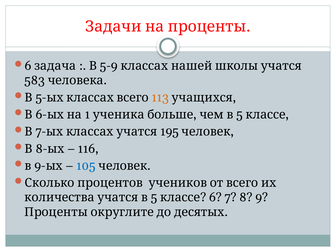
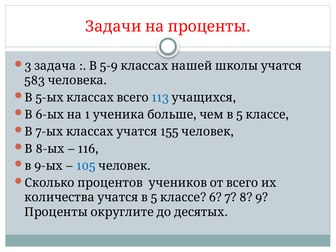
6: 6 -> 3 (28, 66)
113 colour: orange -> blue (160, 98)
195: 195 -> 155 (169, 132)
